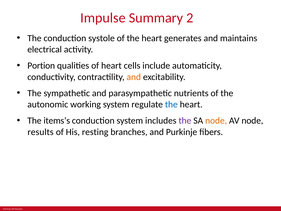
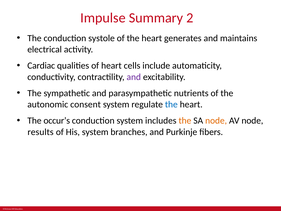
Portion: Portion -> Cardiac (41, 66)
and colour: orange -> purple (134, 77)
working: working -> consent (86, 104)
items’s: items’s -> occur’s (57, 121)
the colour: purple -> orange (185, 121)
His resting: resting -> system (95, 132)
